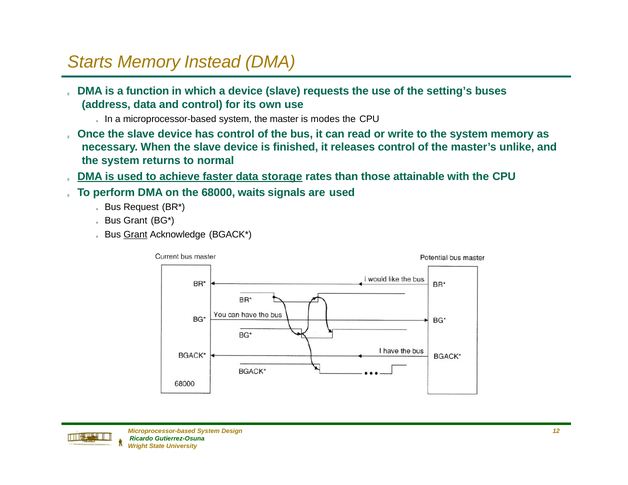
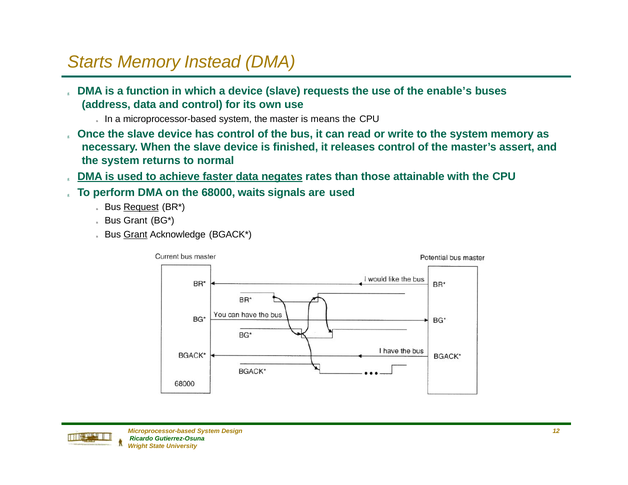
setting’s: setting’s -> enable’s (449, 91)
modes: modes -> means (325, 119)
unlike: unlike -> assert (517, 147)
storage: storage -> negates (282, 177)
Request underline: none -> present (141, 207)
